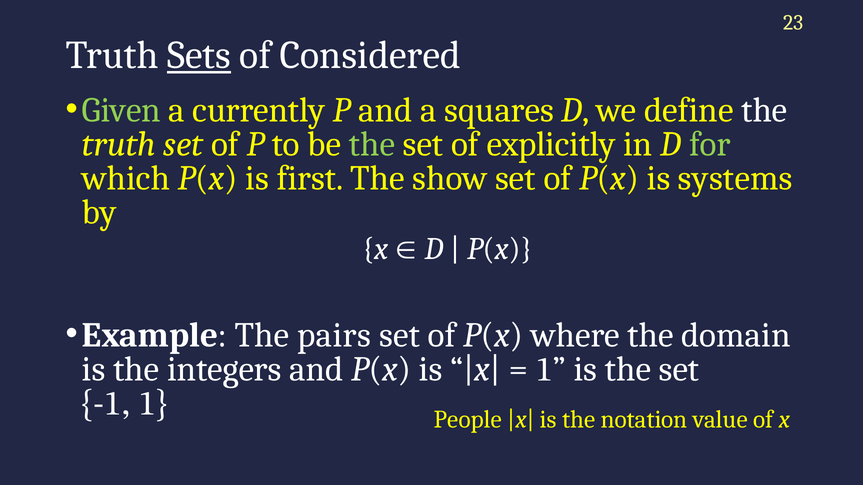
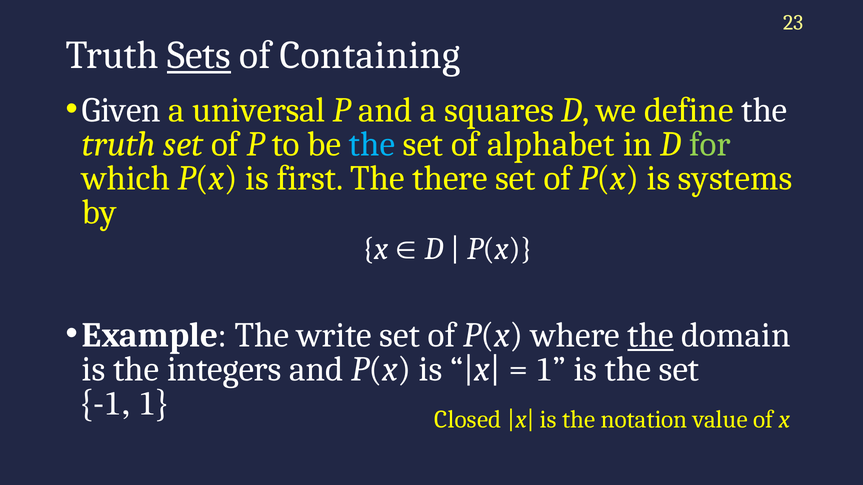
Considered: Considered -> Containing (370, 55)
Given colour: light green -> white (121, 110)
currently: currently -> universal (259, 110)
the colour: light green -> light blue (372, 144)
explicitly: explicitly -> alphabet (551, 144)
show: show -> there (450, 179)
pairs: pairs -> write (334, 335)
the underline: none -> present (650, 335)
People: People -> Closed (468, 420)
